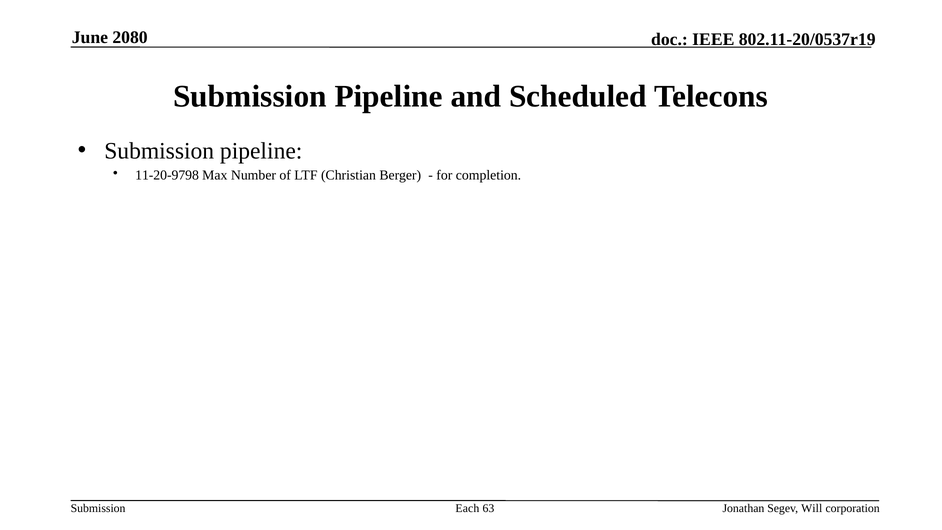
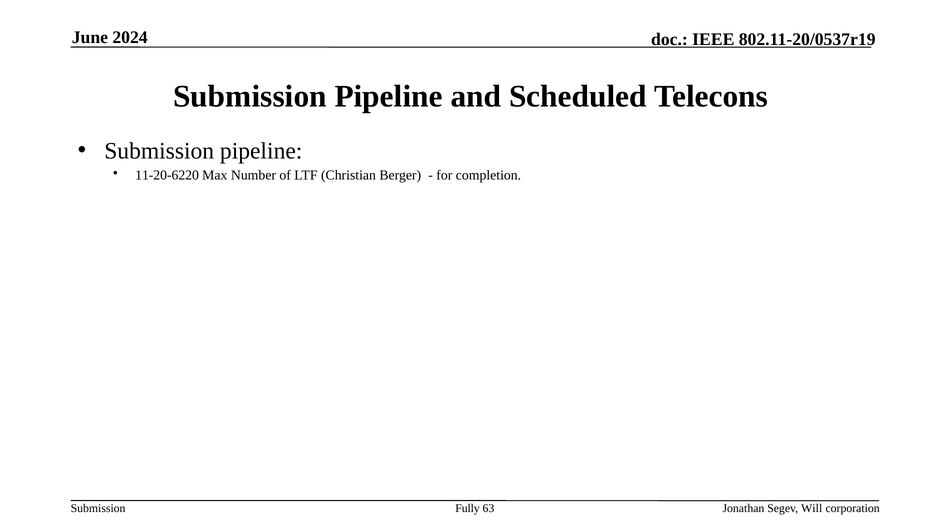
2080: 2080 -> 2024 (130, 37)
11-20-9798: 11-20-9798 -> 11-20-6220 (167, 175)
Each: Each -> Fully (468, 508)
